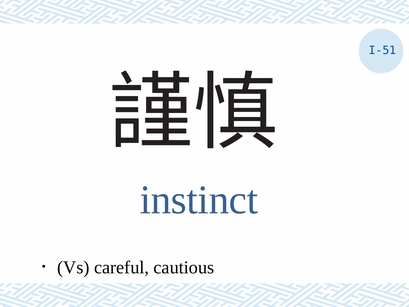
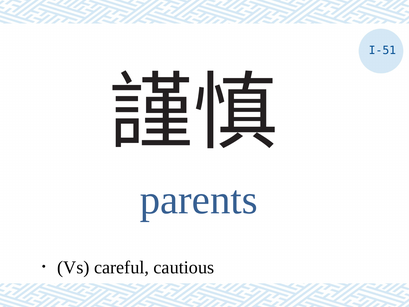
instinct: instinct -> parents (199, 200)
